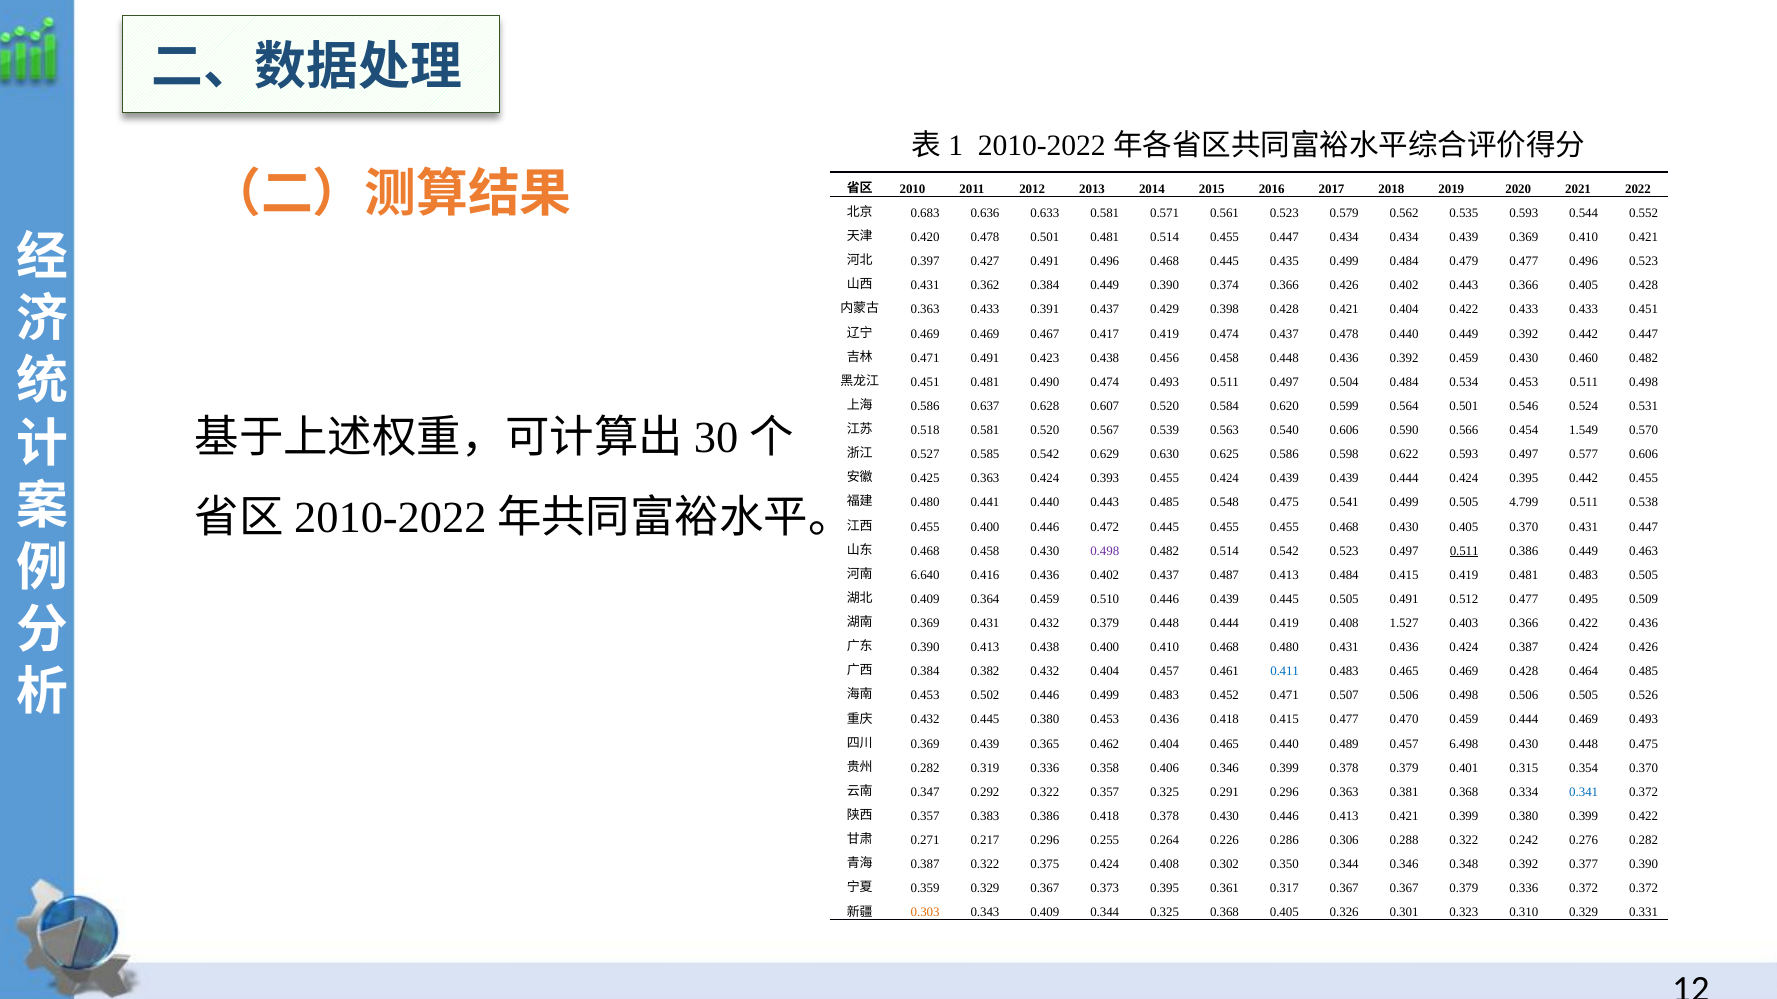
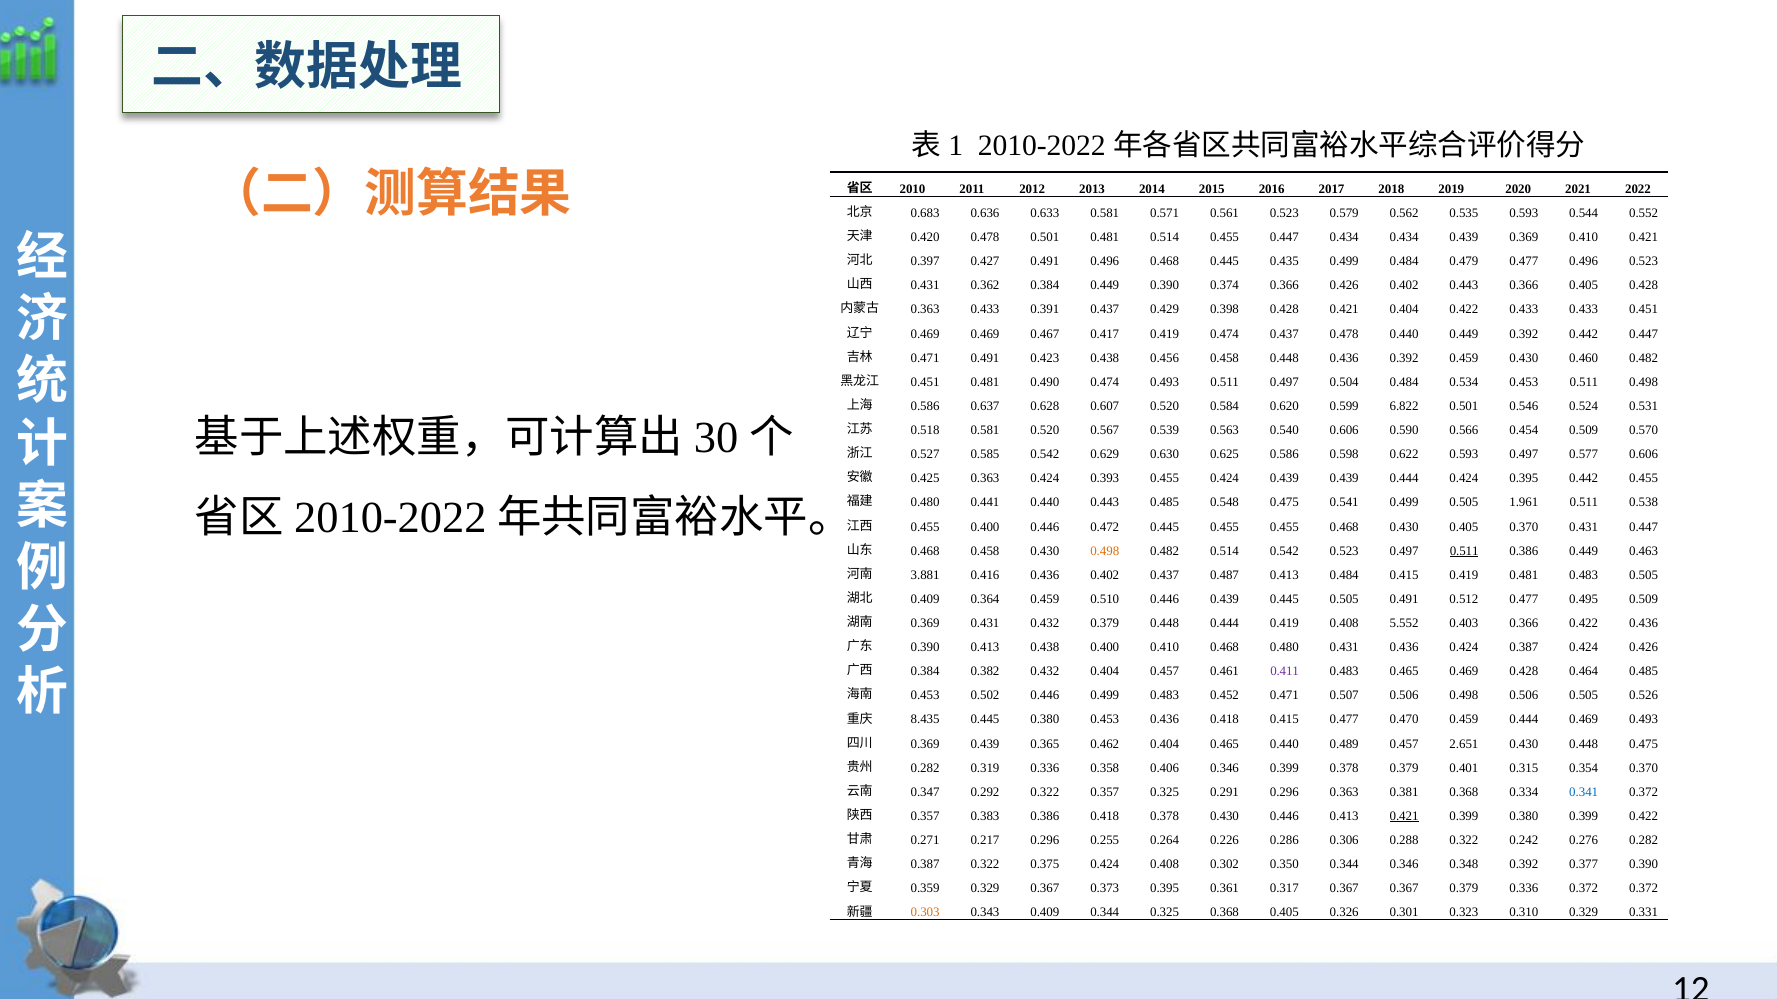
0.564: 0.564 -> 6.822 (1404, 406)
0.454 1.549: 1.549 -> 0.509 (1584, 430)
4.799: 4.799 -> 1.961 (1524, 503)
0.498 colour: purple -> orange (1105, 551)
6.640: 6.640 -> 3.881 (925, 575)
1.527: 1.527 -> 5.552 (1404, 624)
0.411 colour: blue -> purple (1285, 672)
0.432: 0.432 -> 8.435 (925, 720)
6.498: 6.498 -> 2.651 (1464, 744)
0.421 underline: none -> present (1404, 817)
